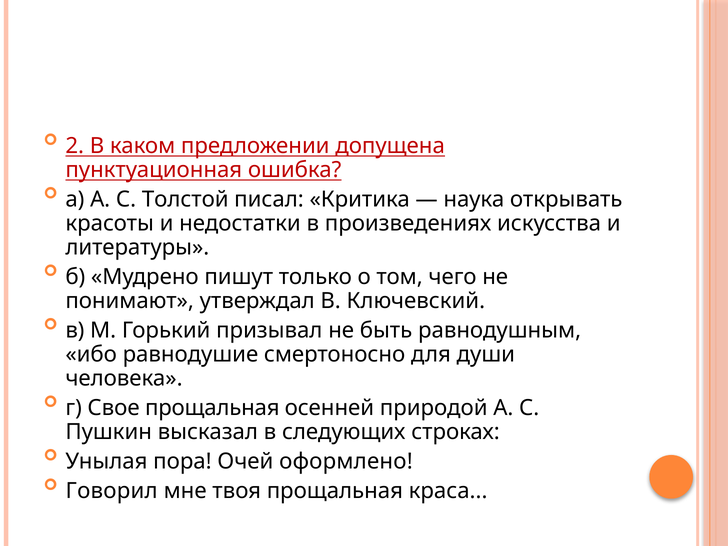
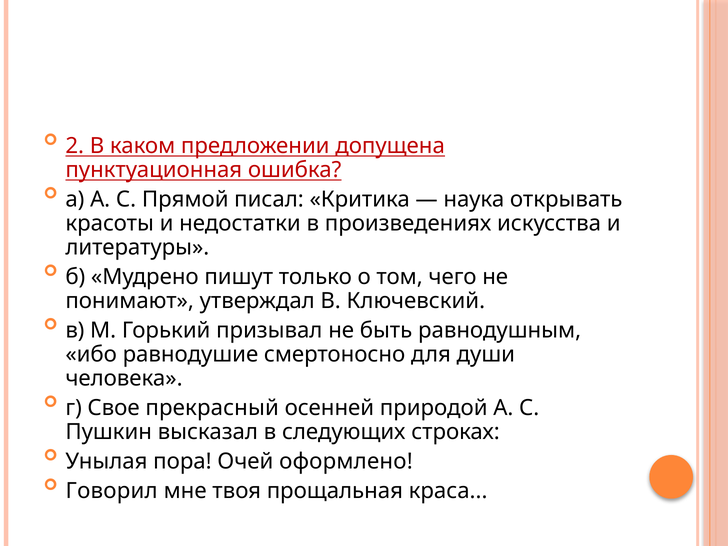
Толстой: Толстой -> Прямой (185, 199)
Свое прощальная: прощальная -> прекрасный (212, 408)
